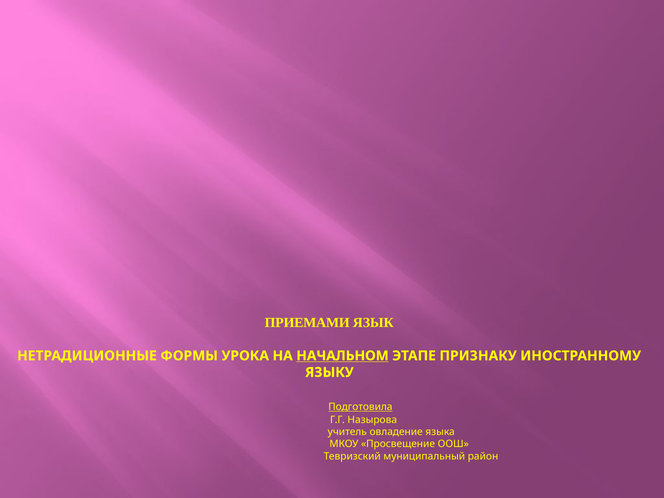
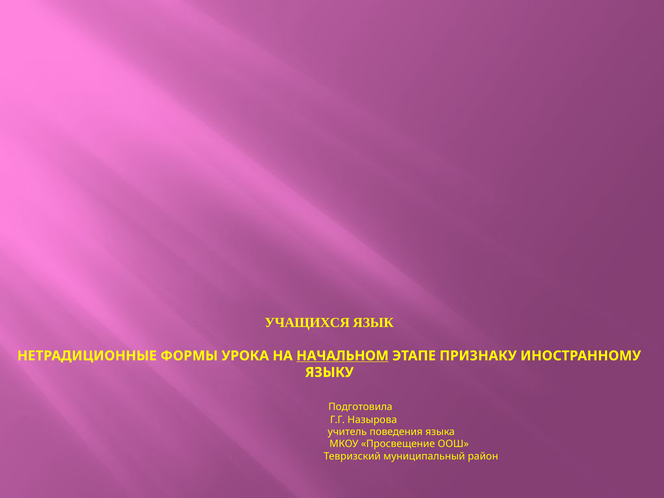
ПРИЕМАМИ: ПРИЕМАМИ -> УЧАЩИХСЯ (307, 323)
Подготовила underline: present -> none (360, 407)
овладение: овладение -> поведения (396, 432)
